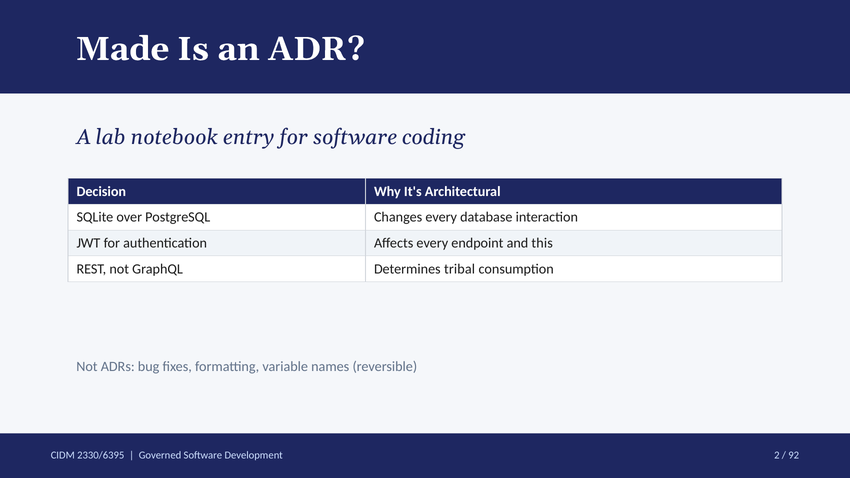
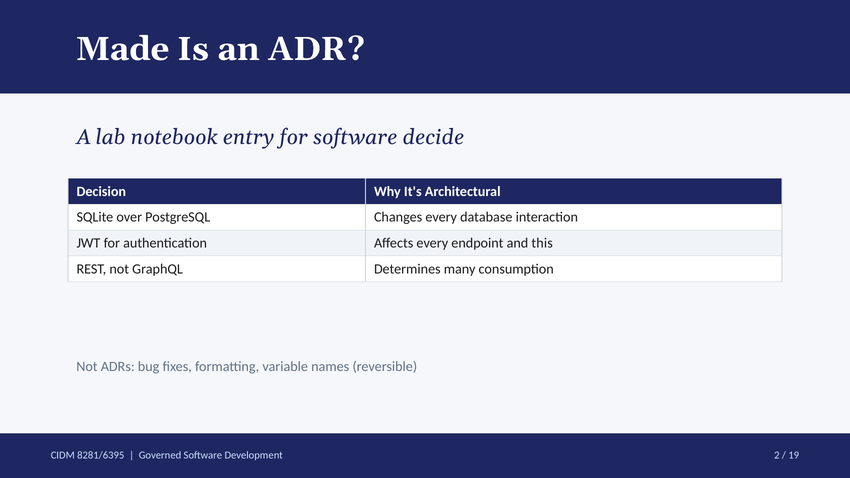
coding: coding -> decide (433, 137)
tribal: tribal -> many (460, 269)
2330/6395: 2330/6395 -> 8281/6395 (101, 455)
92: 92 -> 19 (794, 455)
